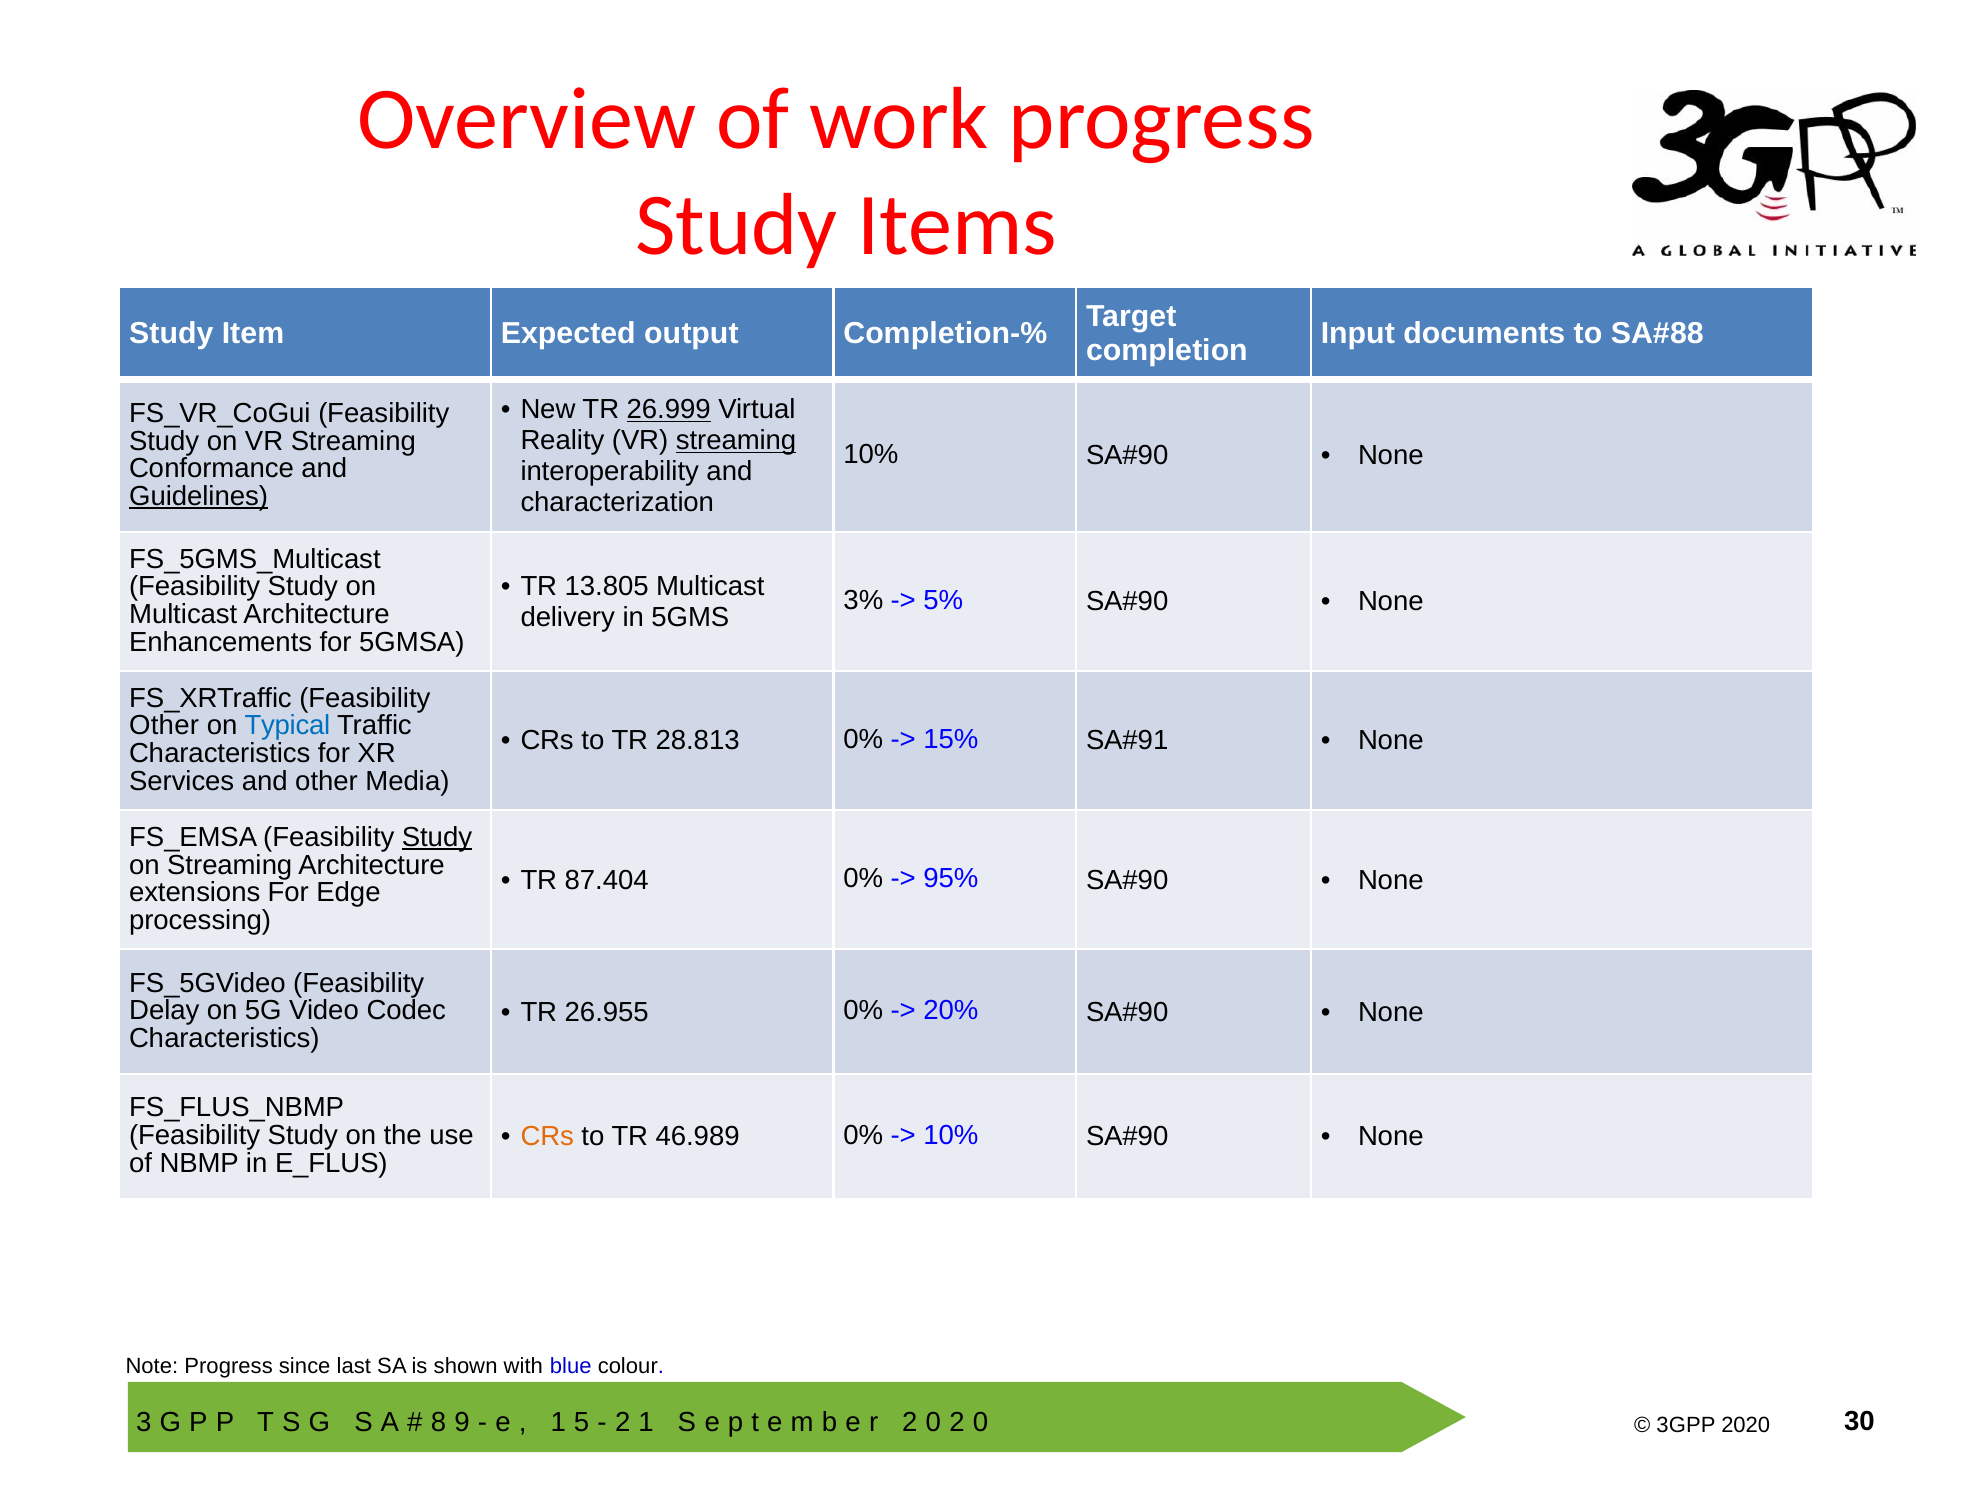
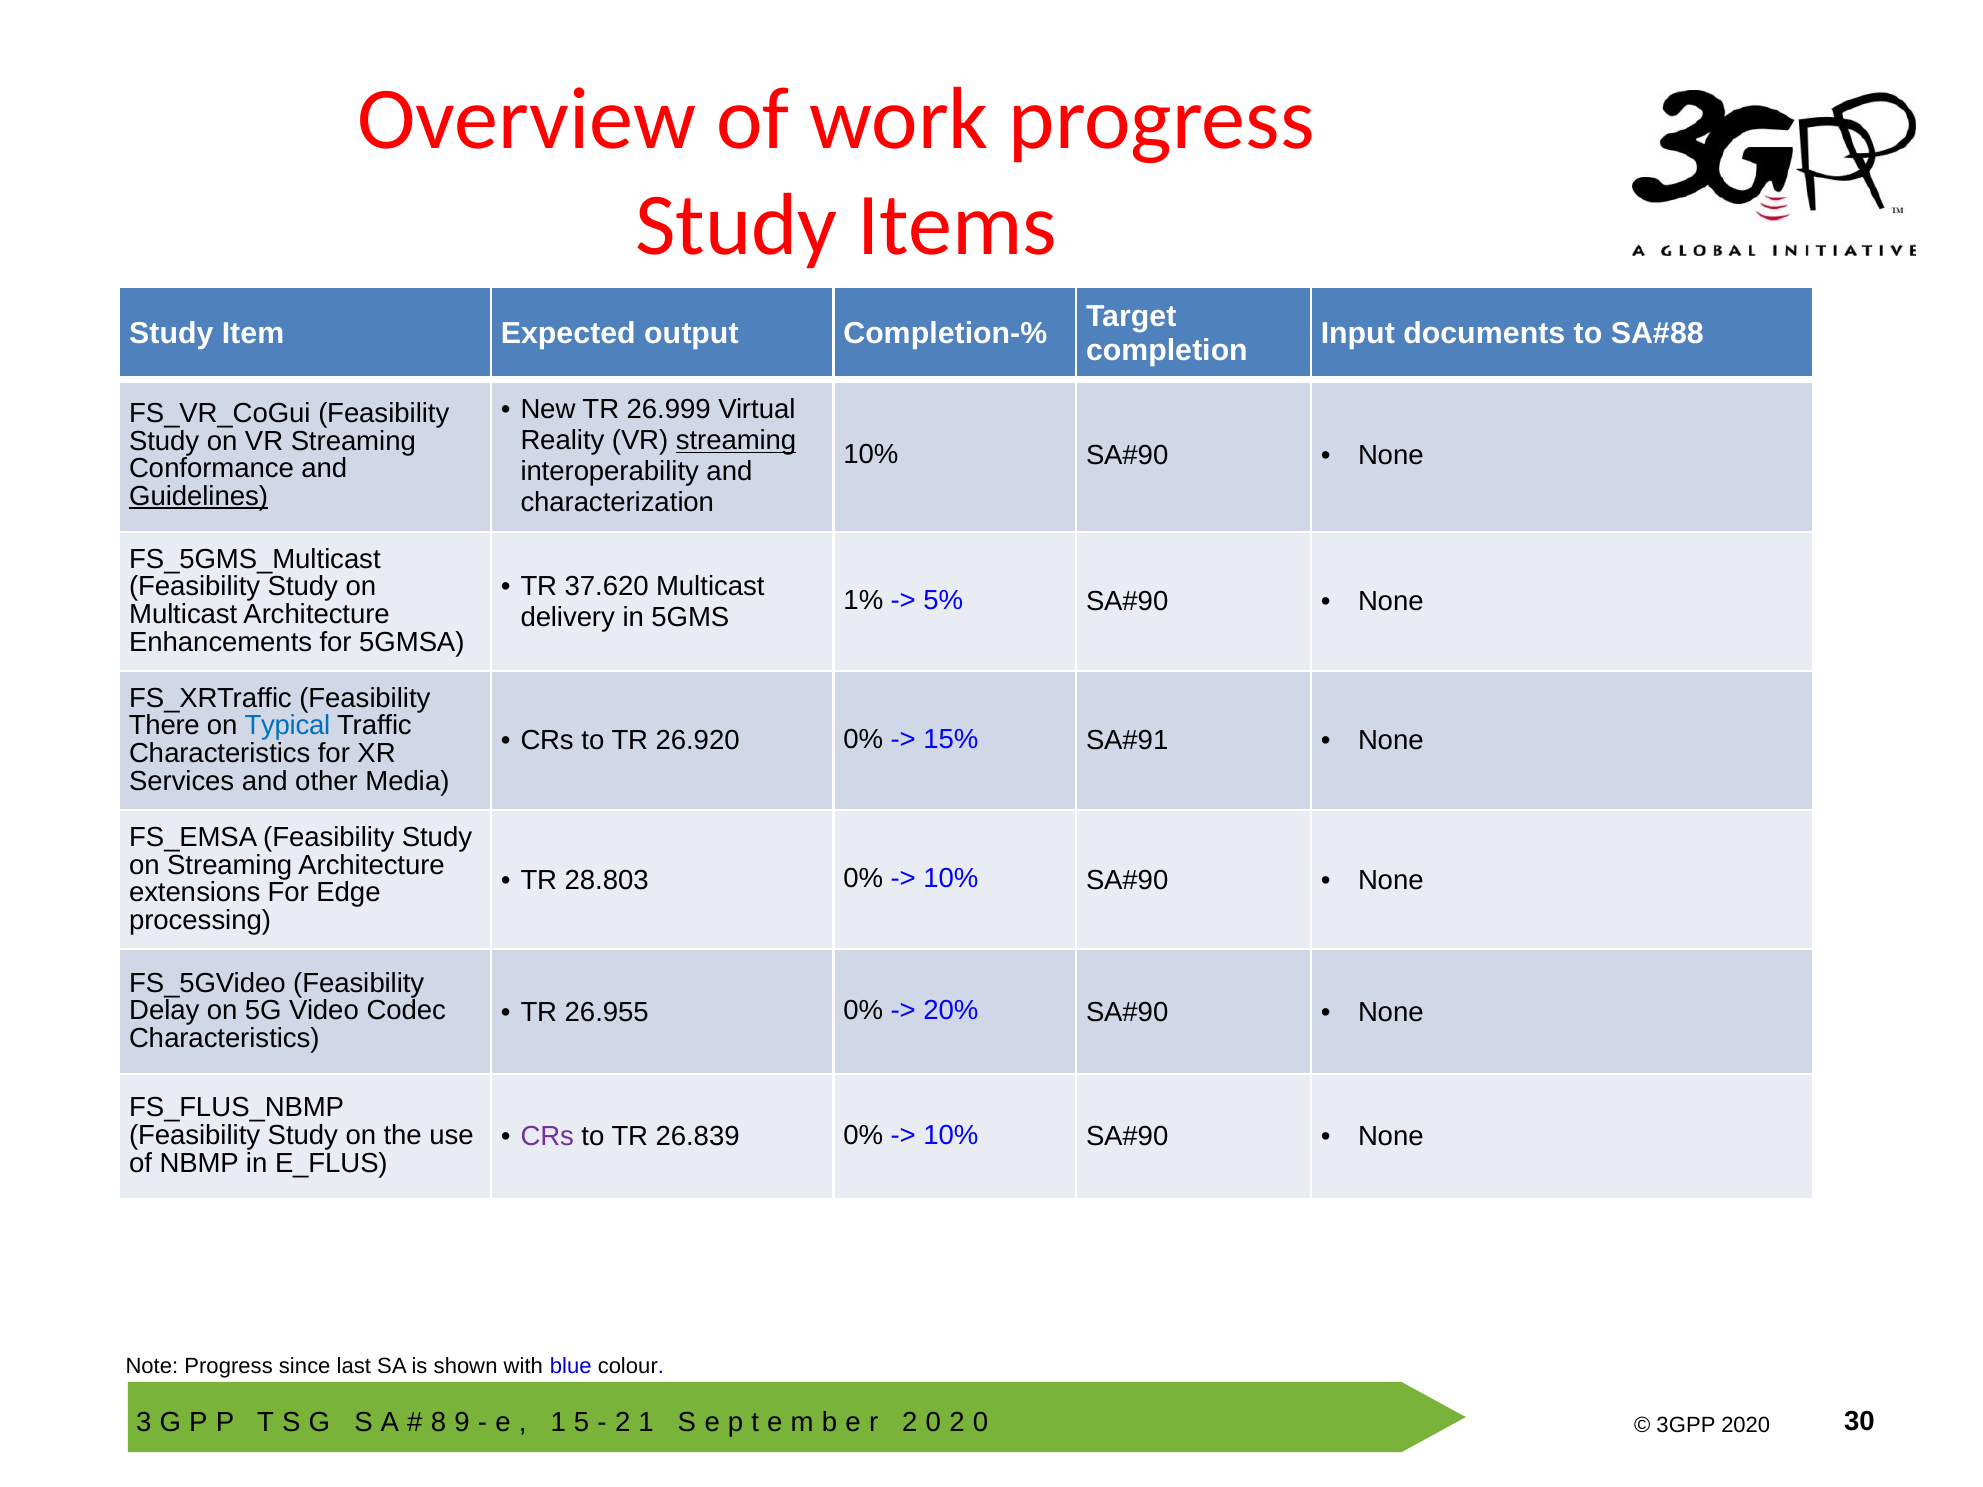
26.999 underline: present -> none (669, 410)
13.805: 13.805 -> 37.620 (607, 586)
3%: 3% -> 1% (863, 601)
Other: Other -> There (164, 726)
28.813: 28.813 -> 26.920 (698, 741)
Study underline: present -> none (437, 837)
87.404: 87.404 -> 28.803 (607, 880)
95%: 95% -> 10% (951, 879)
CRs colour: orange -> purple (547, 1137)
46.989: 46.989 -> 26.839 (698, 1137)
